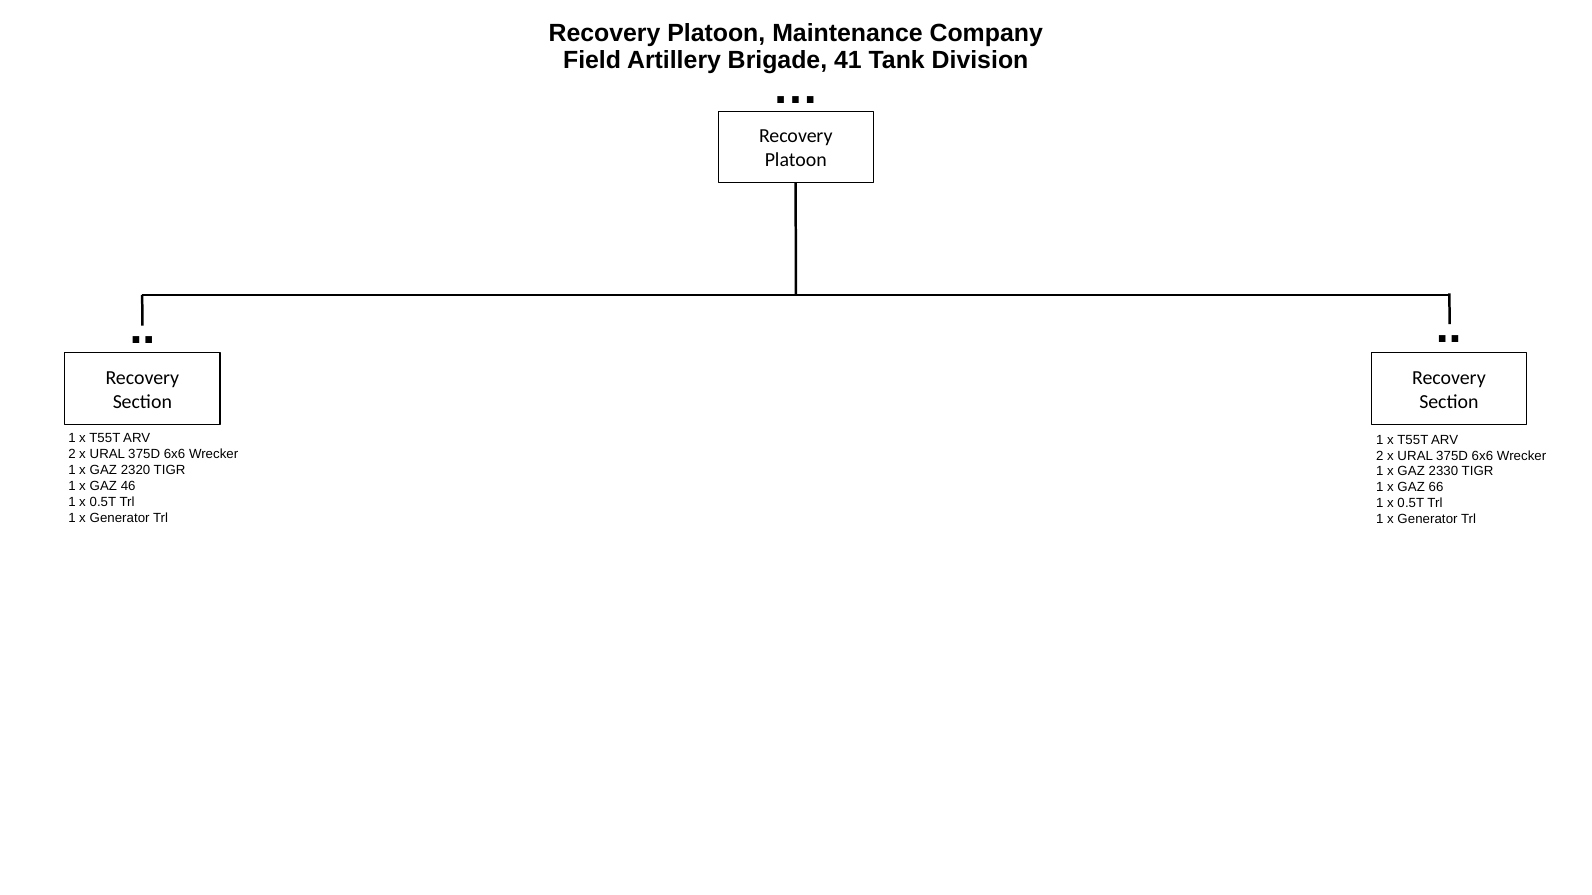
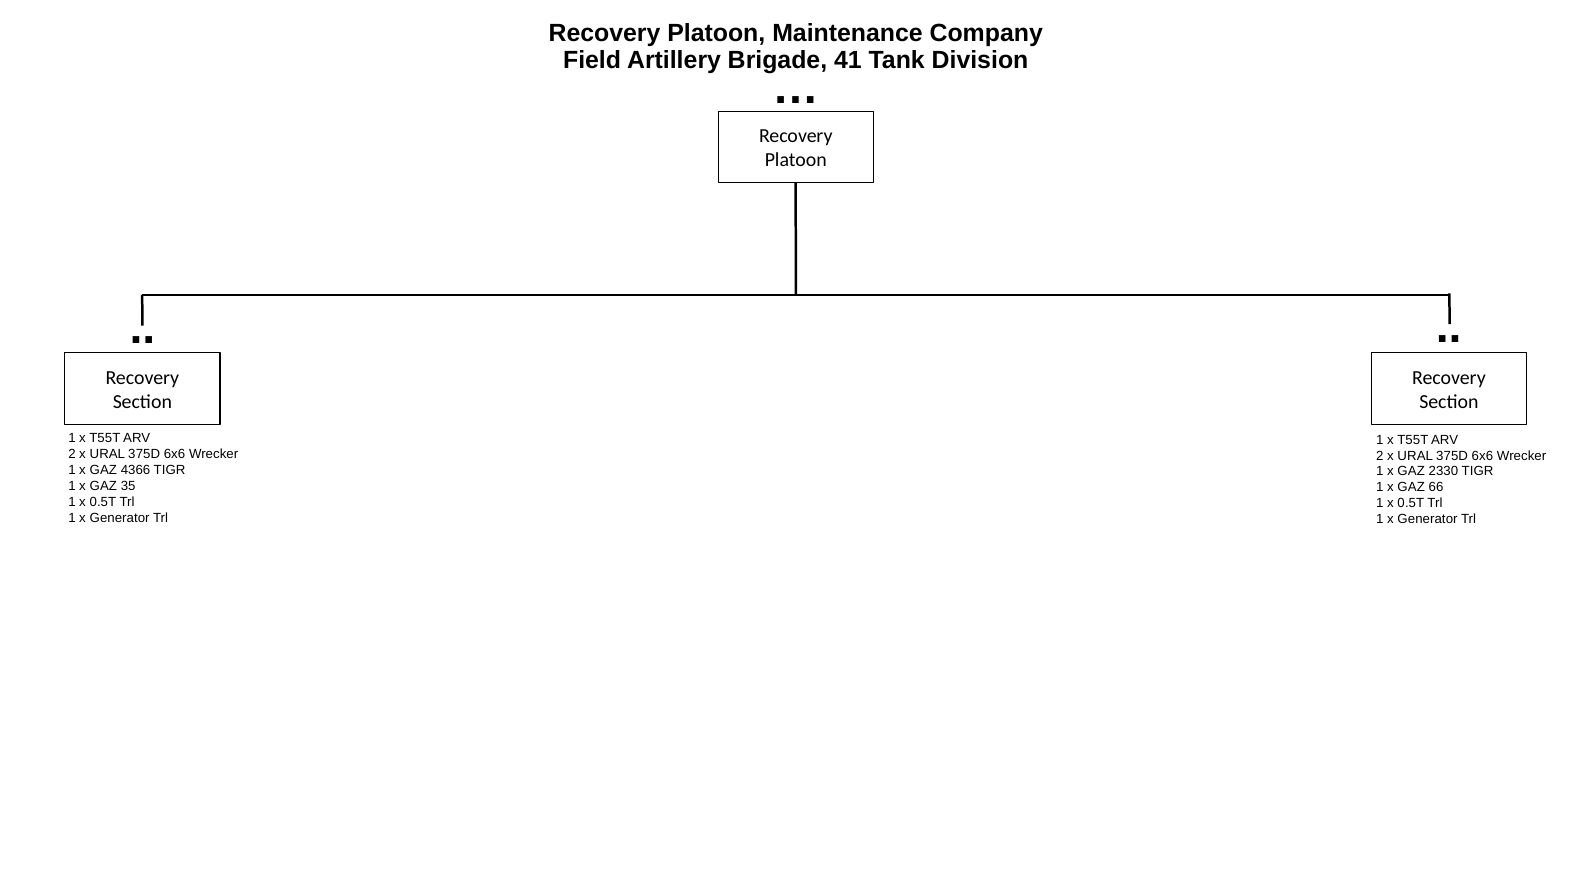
2320: 2320 -> 4366 (136, 471)
46: 46 -> 35 (128, 487)
